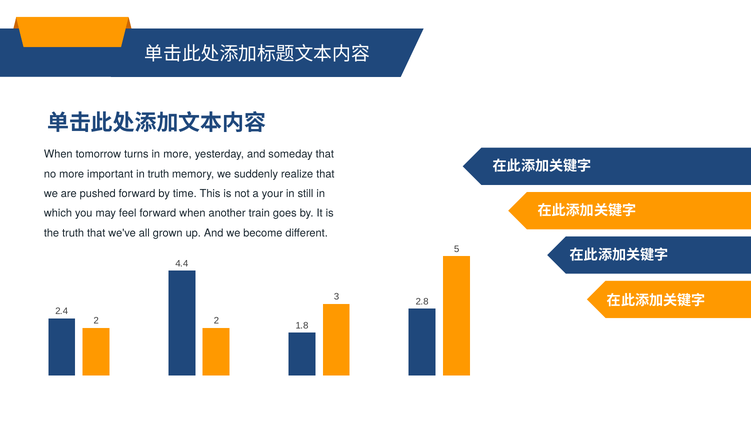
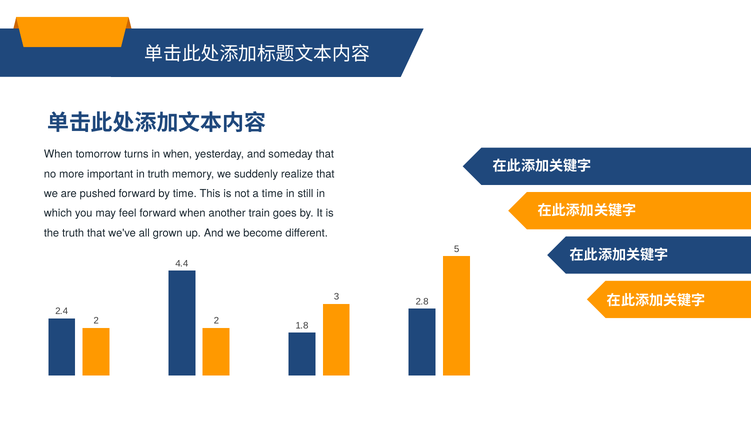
in more: more -> when (178, 154)
a your: your -> time (272, 193)
